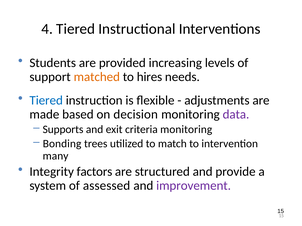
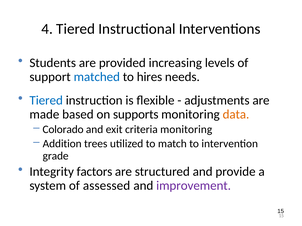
matched colour: orange -> blue (97, 77)
decision: decision -> supports (136, 115)
data colour: purple -> orange (236, 115)
Supports: Supports -> Colorado (63, 130)
Bonding: Bonding -> Addition (62, 144)
many: many -> grade (56, 156)
